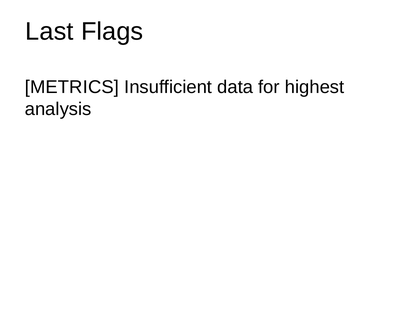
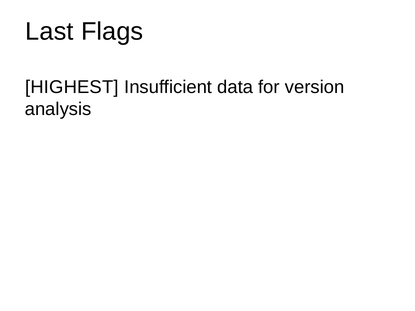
METRICS: METRICS -> HIGHEST (72, 87)
highest: highest -> version (315, 87)
